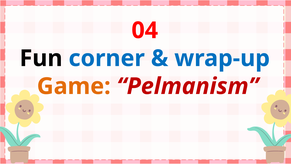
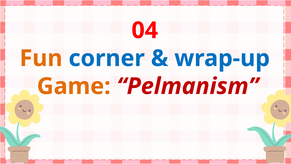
Fun colour: black -> orange (41, 58)
